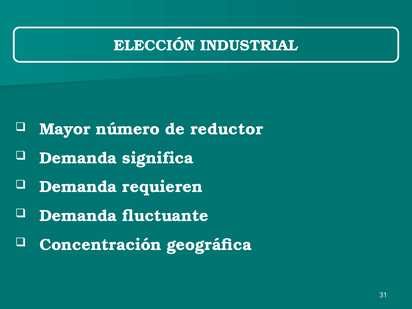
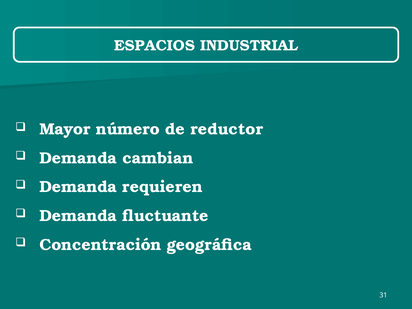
ELECCIÓN: ELECCIÓN -> ESPACIOS (154, 46)
significa: significa -> cambian (158, 158)
